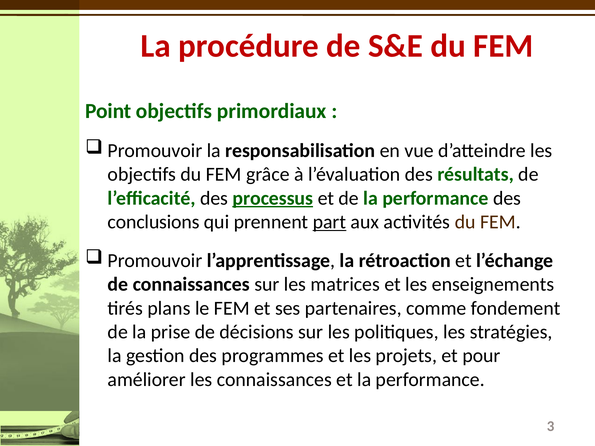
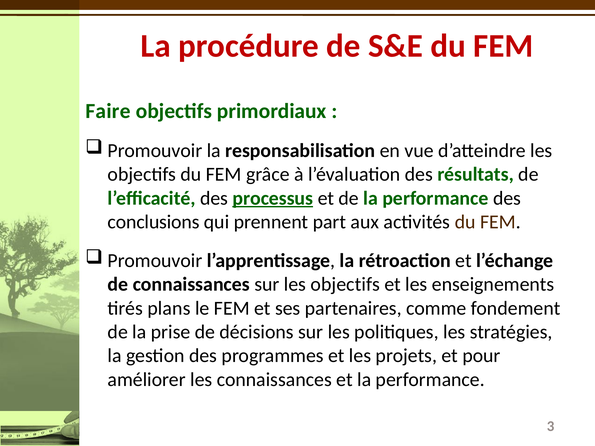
Point: Point -> Faire (108, 111)
part underline: present -> none (329, 222)
sur les matrices: matrices -> objectifs (345, 285)
